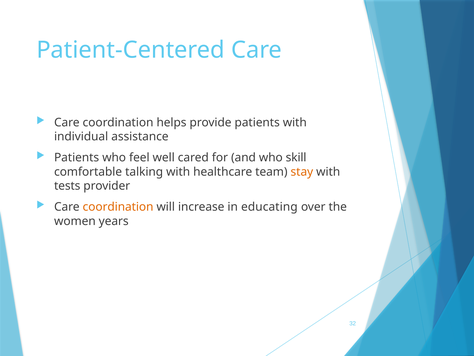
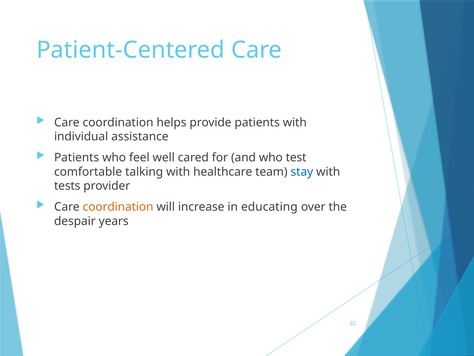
skill: skill -> test (296, 157)
stay colour: orange -> blue (302, 172)
women: women -> despair (75, 221)
